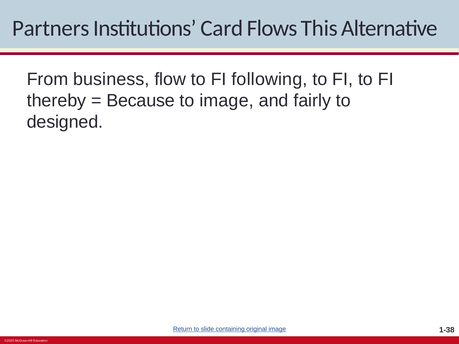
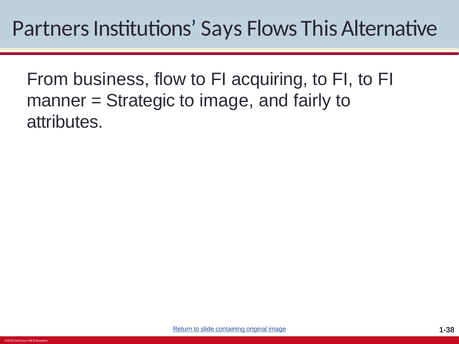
Card: Card -> Says (222, 28)
following: following -> acquiring (270, 79)
thereby: thereby -> manner (57, 101)
Because: Because -> Strategic (141, 101)
designed: designed -> attributes (65, 122)
